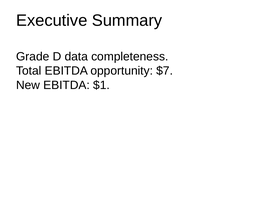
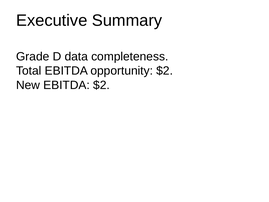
opportunity $7: $7 -> $2 (165, 71)
EBITDA $1: $1 -> $2 (101, 85)
